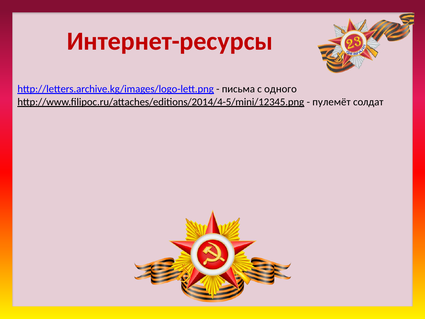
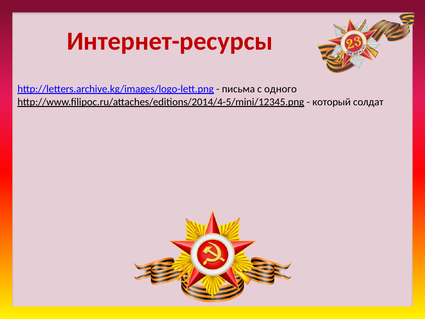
пулемёт: пулемёт -> который (332, 102)
